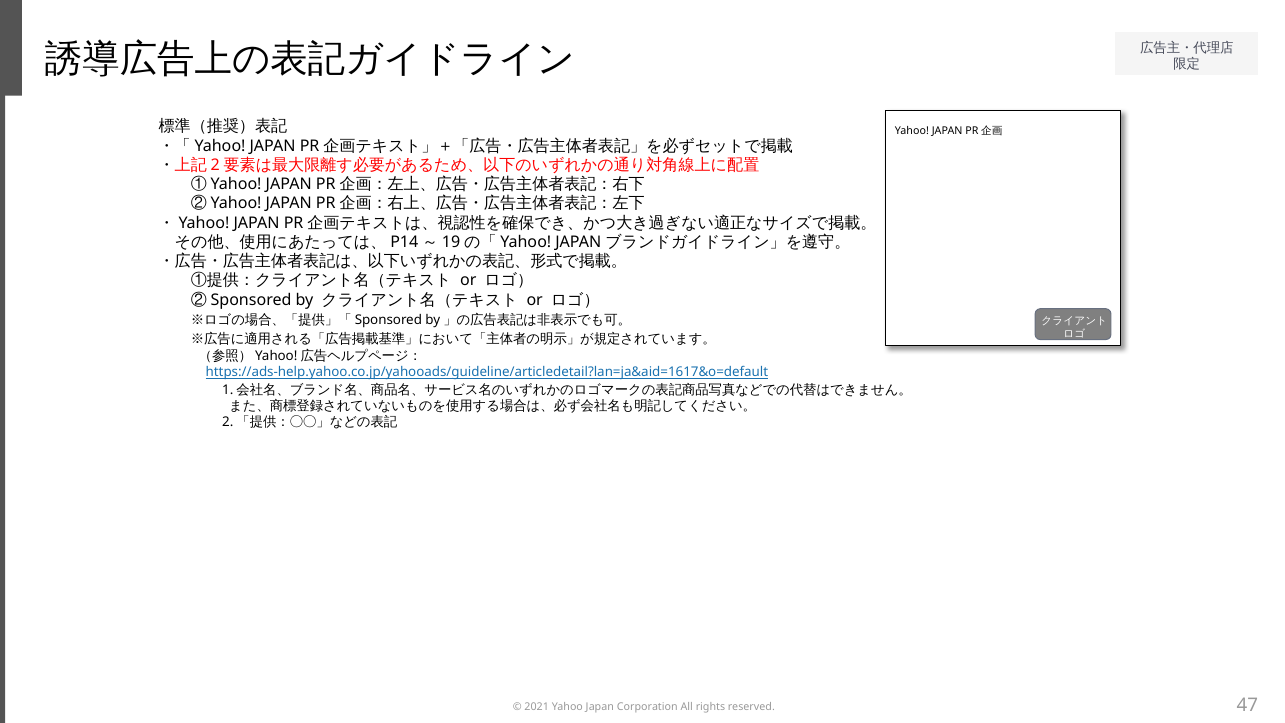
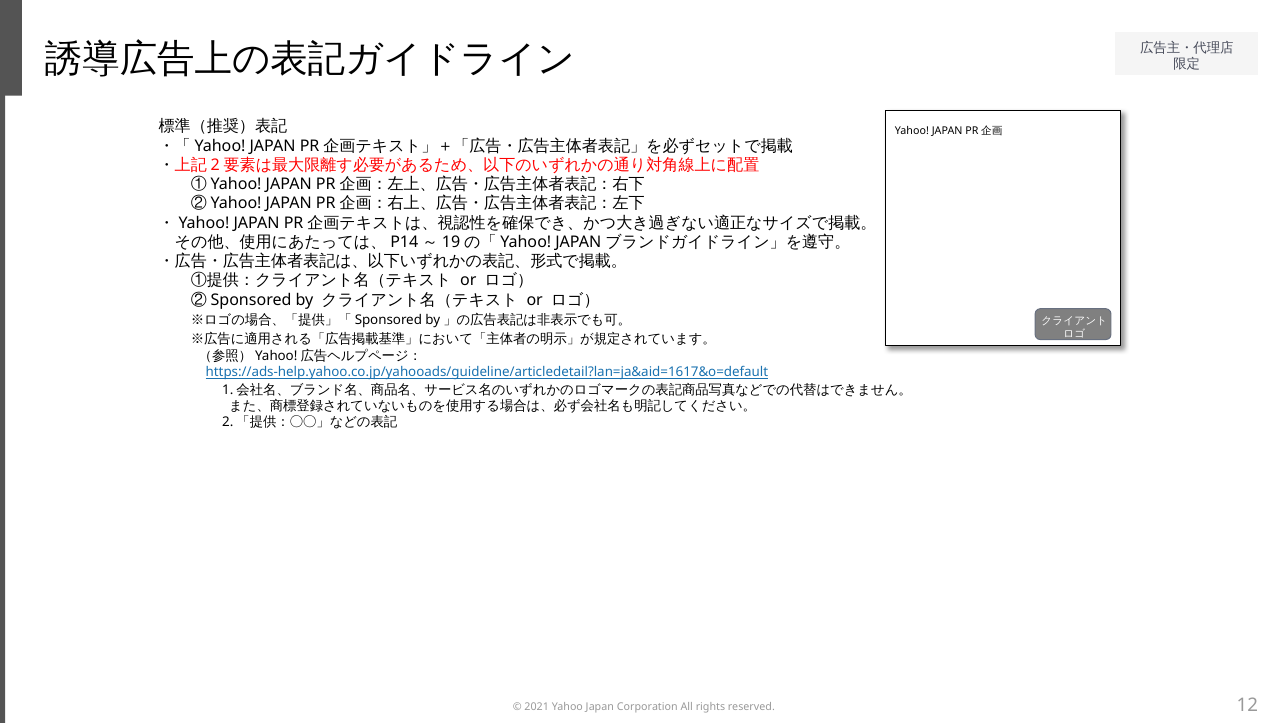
47: 47 -> 12 (1247, 705)
